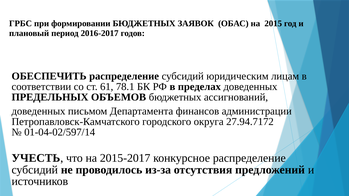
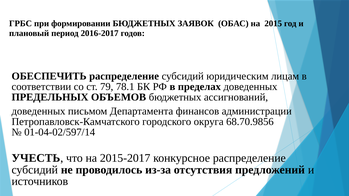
61: 61 -> 79 (107, 87)
27.94.7172: 27.94.7172 -> 68.70.9856 (250, 122)
